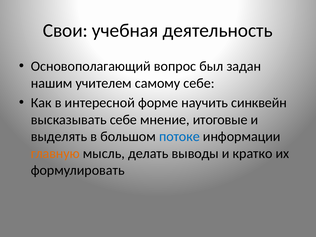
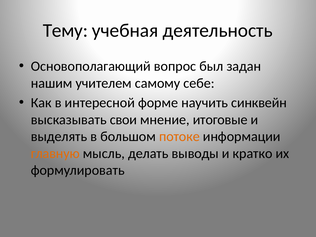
Свои: Свои -> Тему (65, 31)
высказывать себе: себе -> свои (123, 120)
потоке colour: blue -> orange (179, 137)
